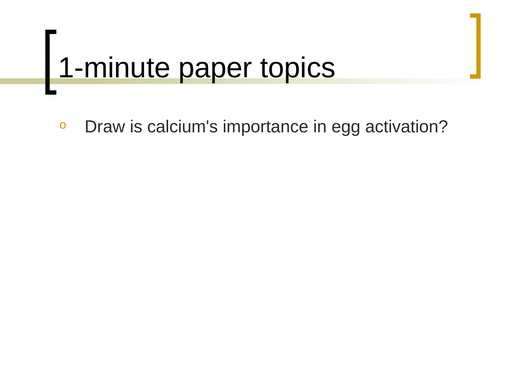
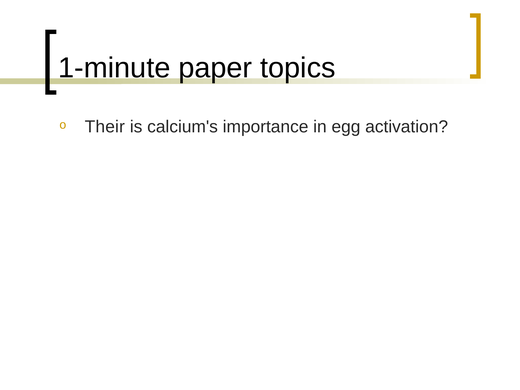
Draw: Draw -> Their (105, 127)
